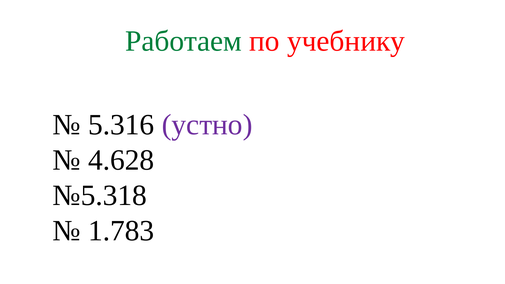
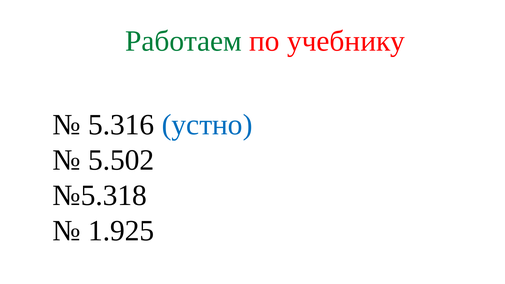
устно colour: purple -> blue (207, 125)
4.628: 4.628 -> 5.502 (121, 160)
1.783: 1.783 -> 1.925 (121, 231)
